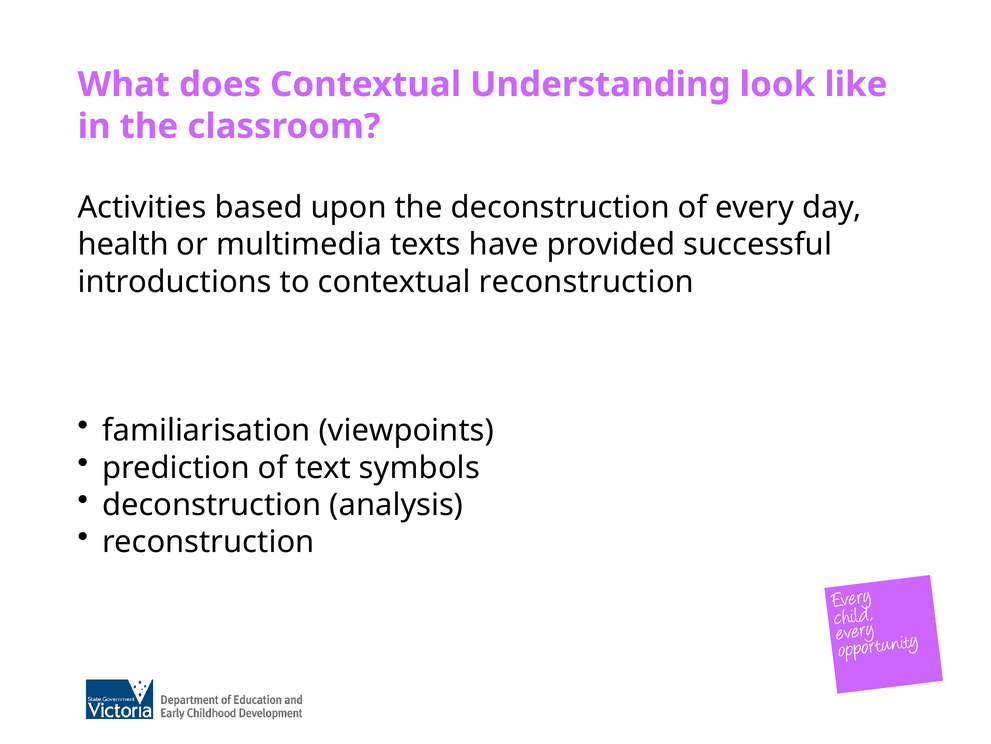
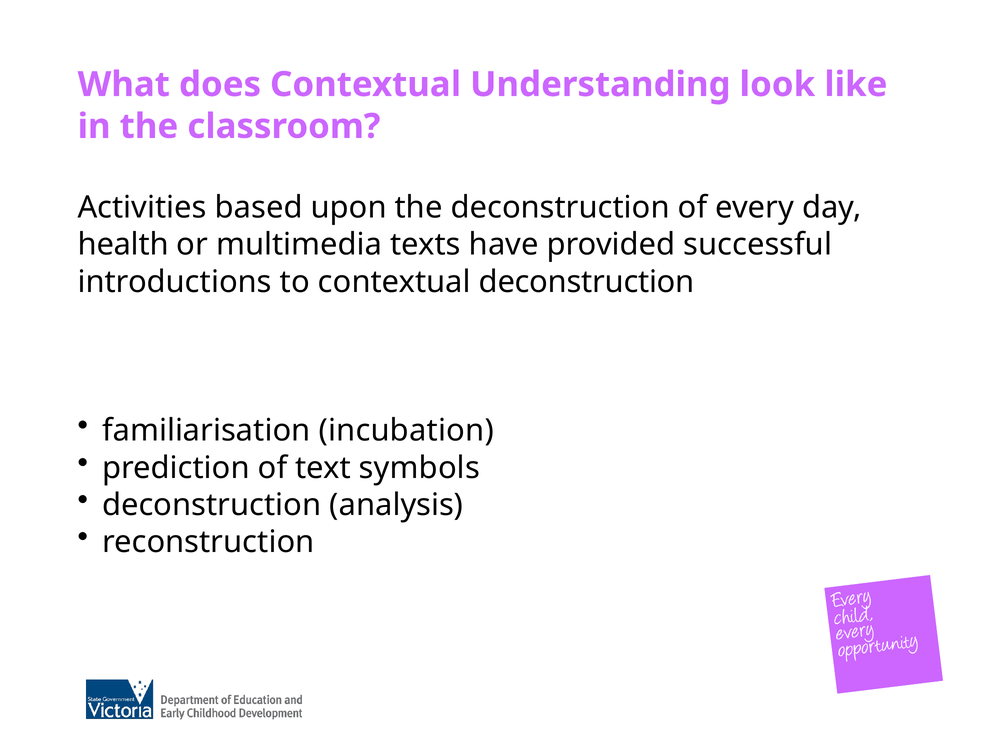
contextual reconstruction: reconstruction -> deconstruction (587, 282)
viewpoints: viewpoints -> incubation (406, 430)
